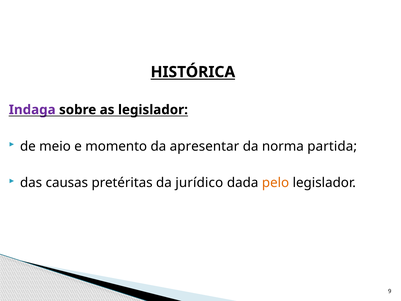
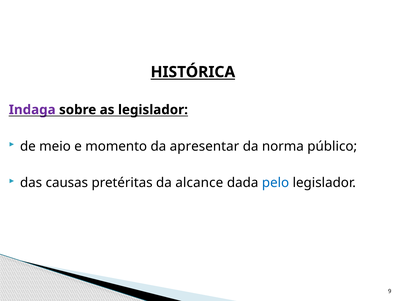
partida: partida -> público (332, 146)
jurídico: jurídico -> alcance (199, 183)
pelo colour: orange -> blue (276, 183)
